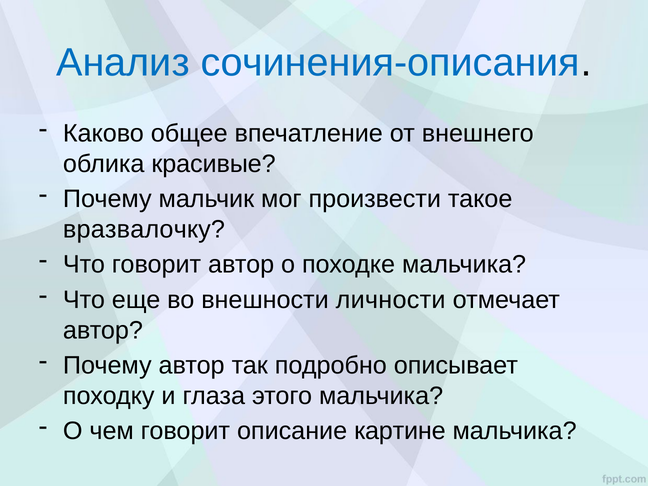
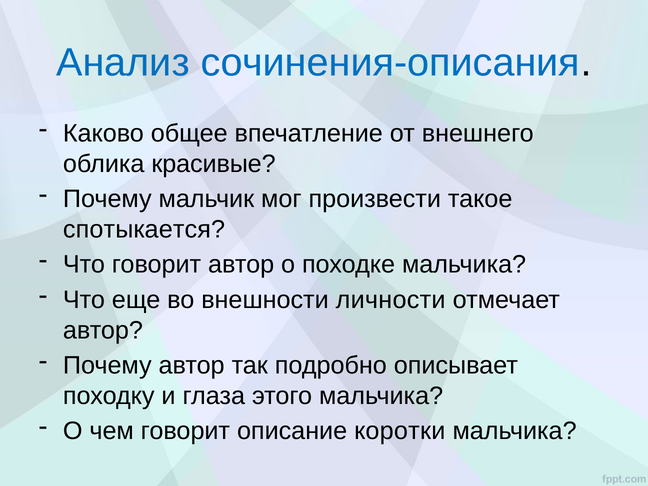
вразвалочку: вразвалочку -> спотыкается (144, 229)
картине: картине -> коротки (400, 431)
